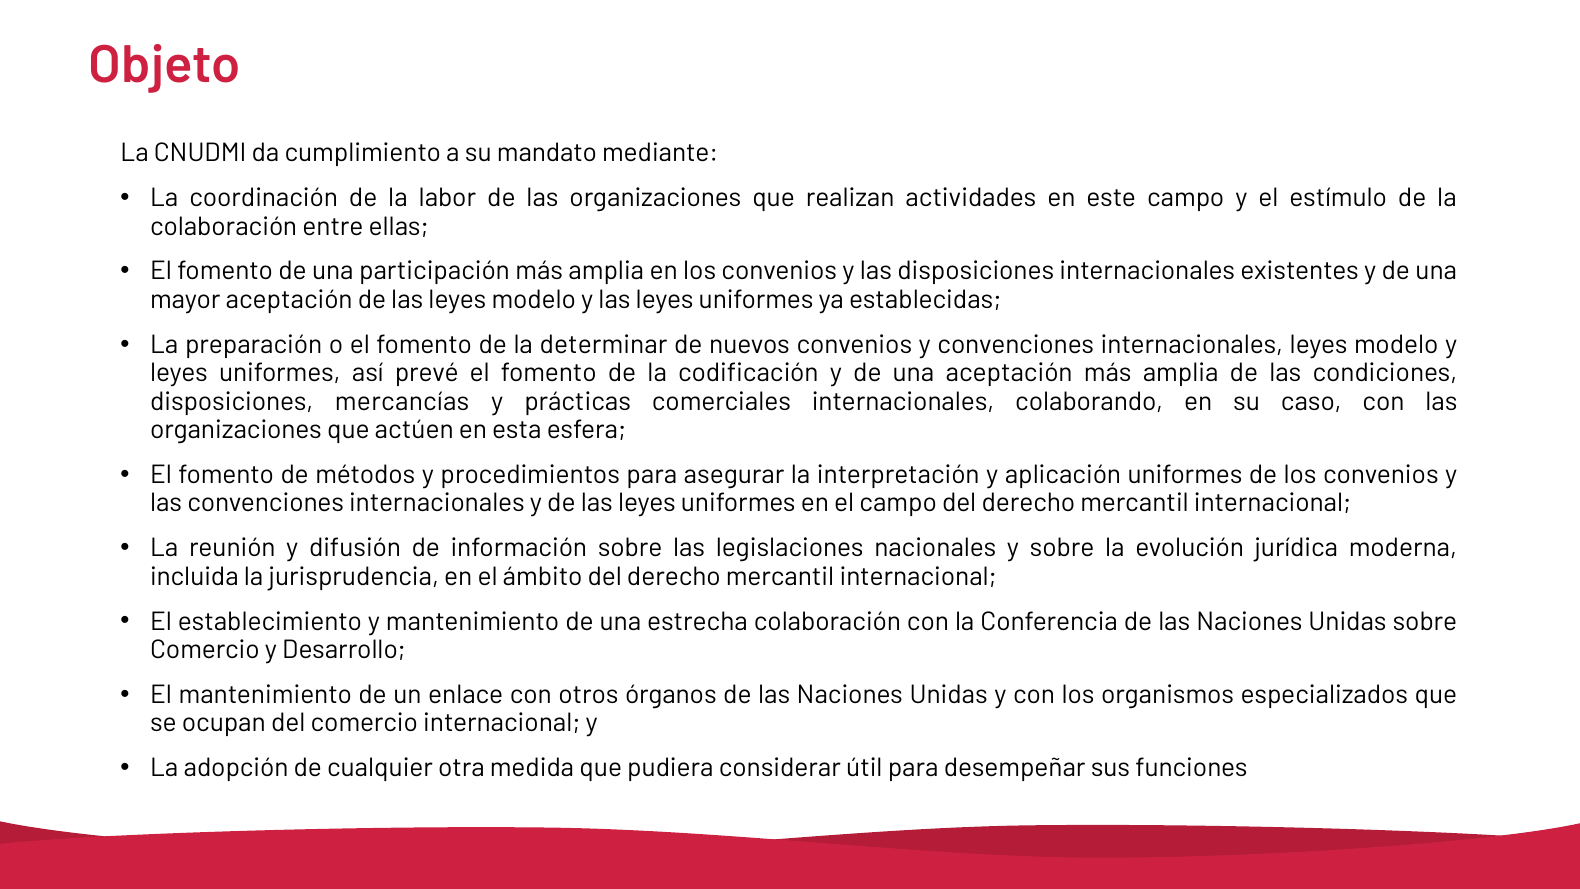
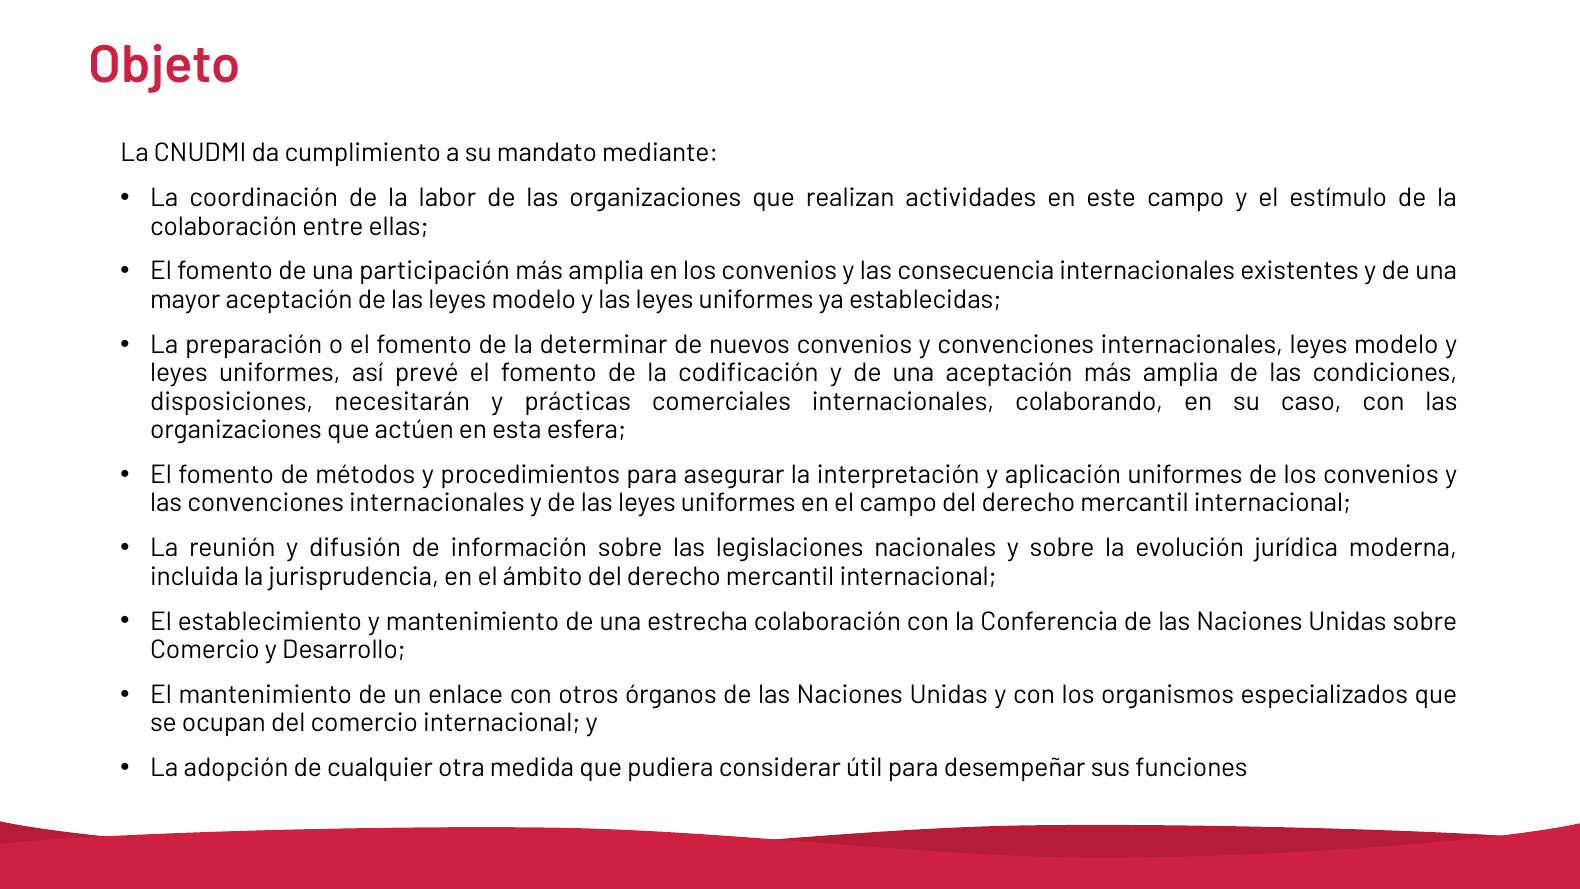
las disposiciones: disposiciones -> consecuencia (976, 271)
mercancías: mercancías -> necesitarán (402, 401)
